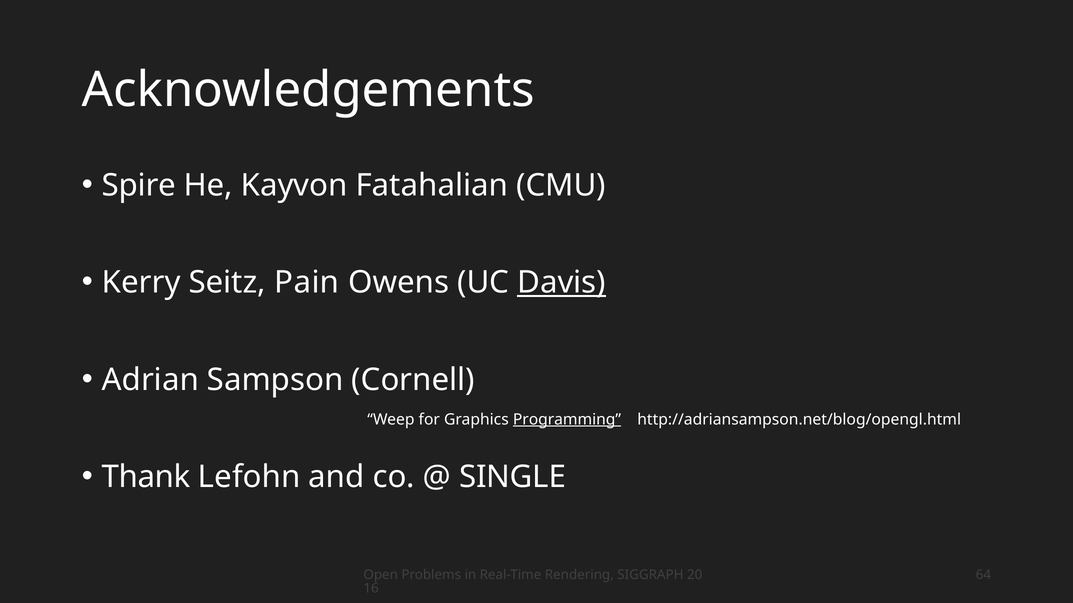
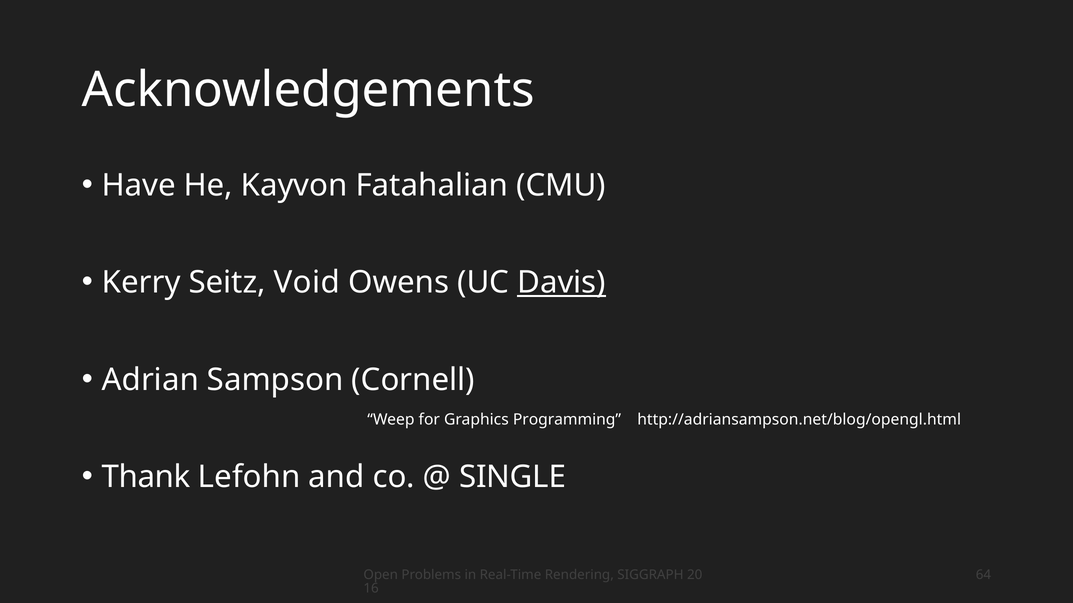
Spire: Spire -> Have (139, 186)
Pain: Pain -> Void (307, 283)
Programming underline: present -> none (567, 420)
